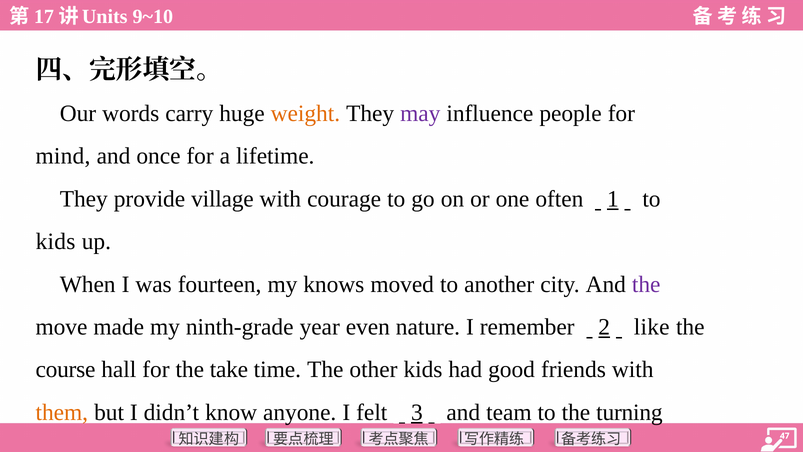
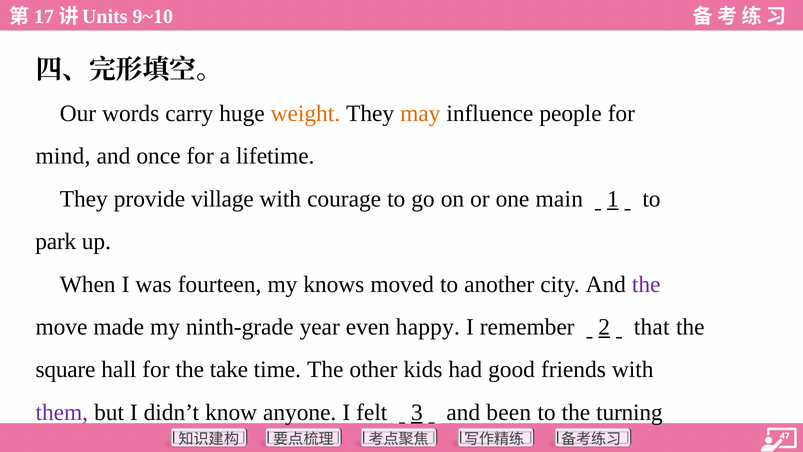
may colour: purple -> orange (420, 113)
often: often -> main (559, 199)
kids: kids -> park (56, 241)
nature: nature -> happy (428, 327)
like: like -> that (652, 327)
course: course -> square (65, 369)
them colour: orange -> purple (62, 412)
team: team -> been (509, 412)
